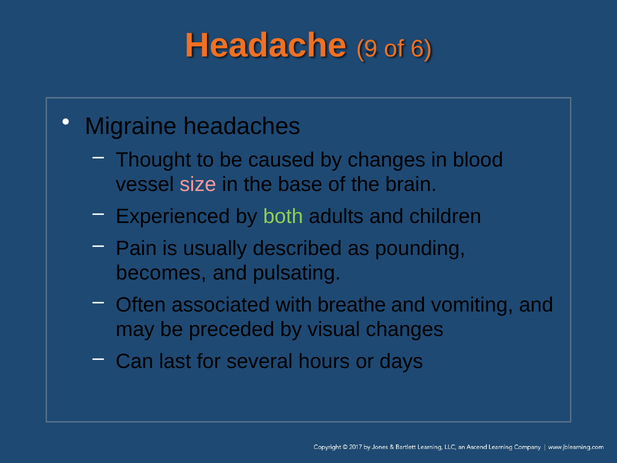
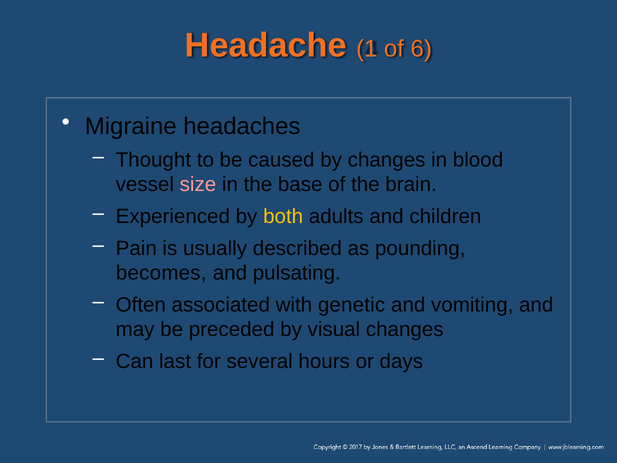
9: 9 -> 1 (367, 49)
both colour: light green -> yellow (283, 216)
breathe: breathe -> genetic (352, 305)
